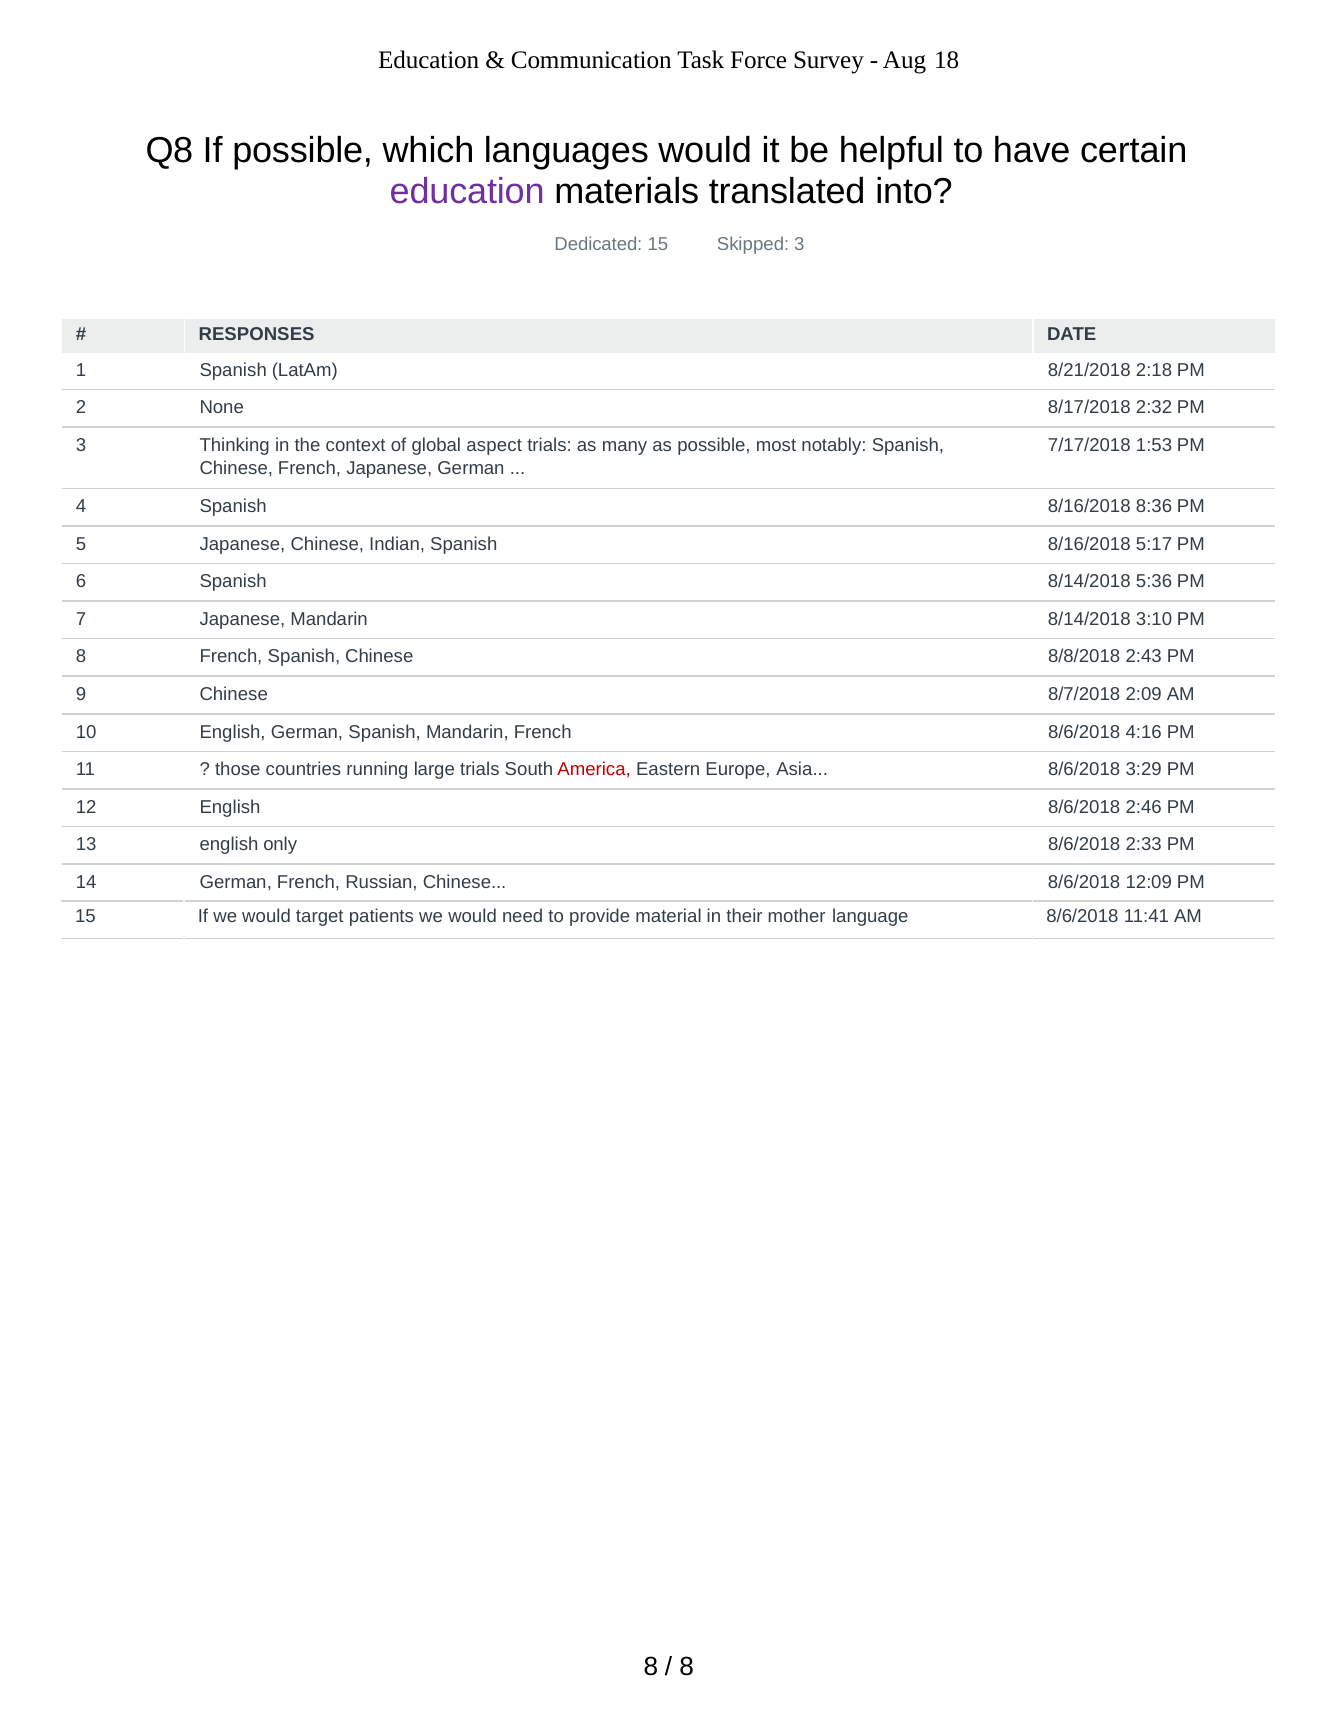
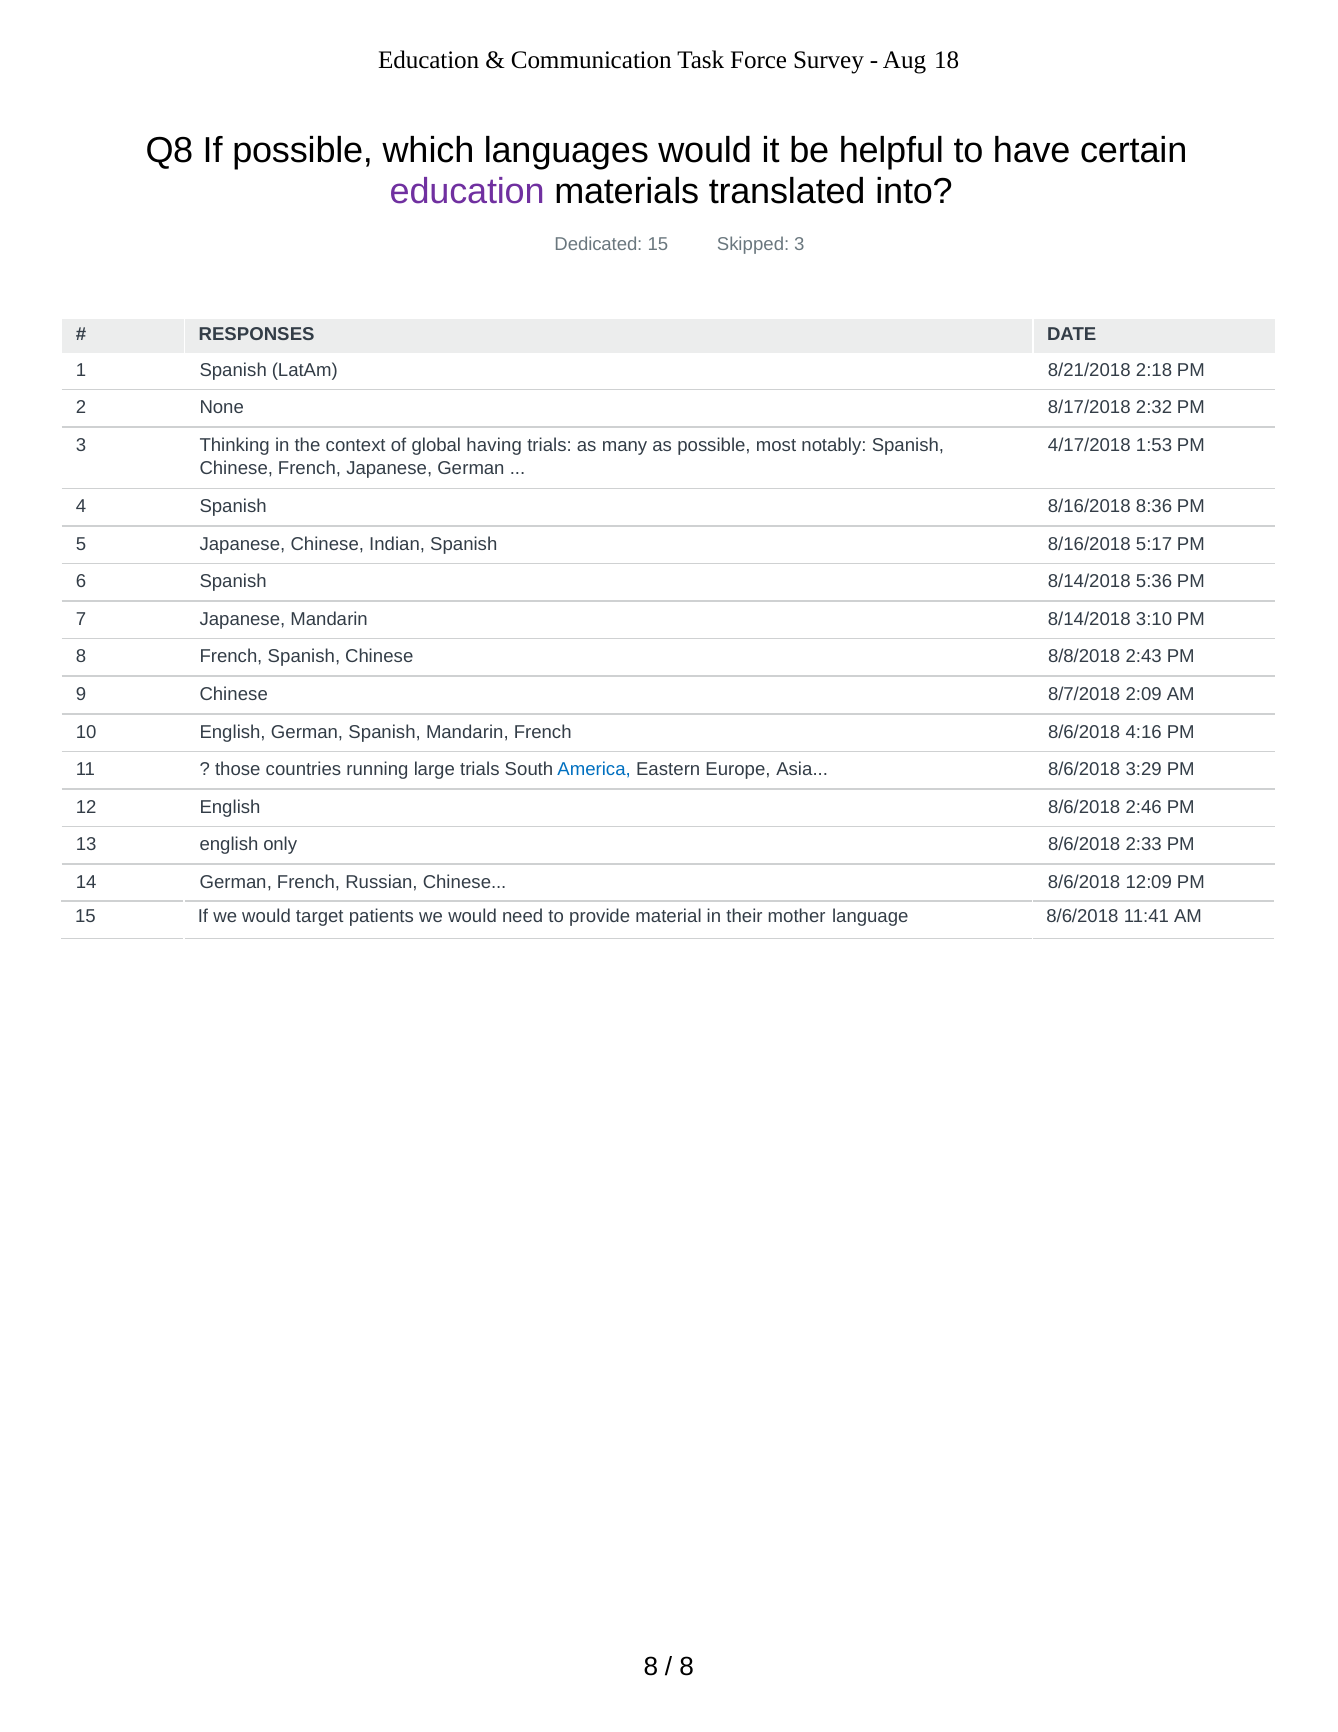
aspect: aspect -> having (494, 445)
7/17/2018: 7/17/2018 -> 4/17/2018 (1089, 445)
America colour: red -> blue (594, 769)
